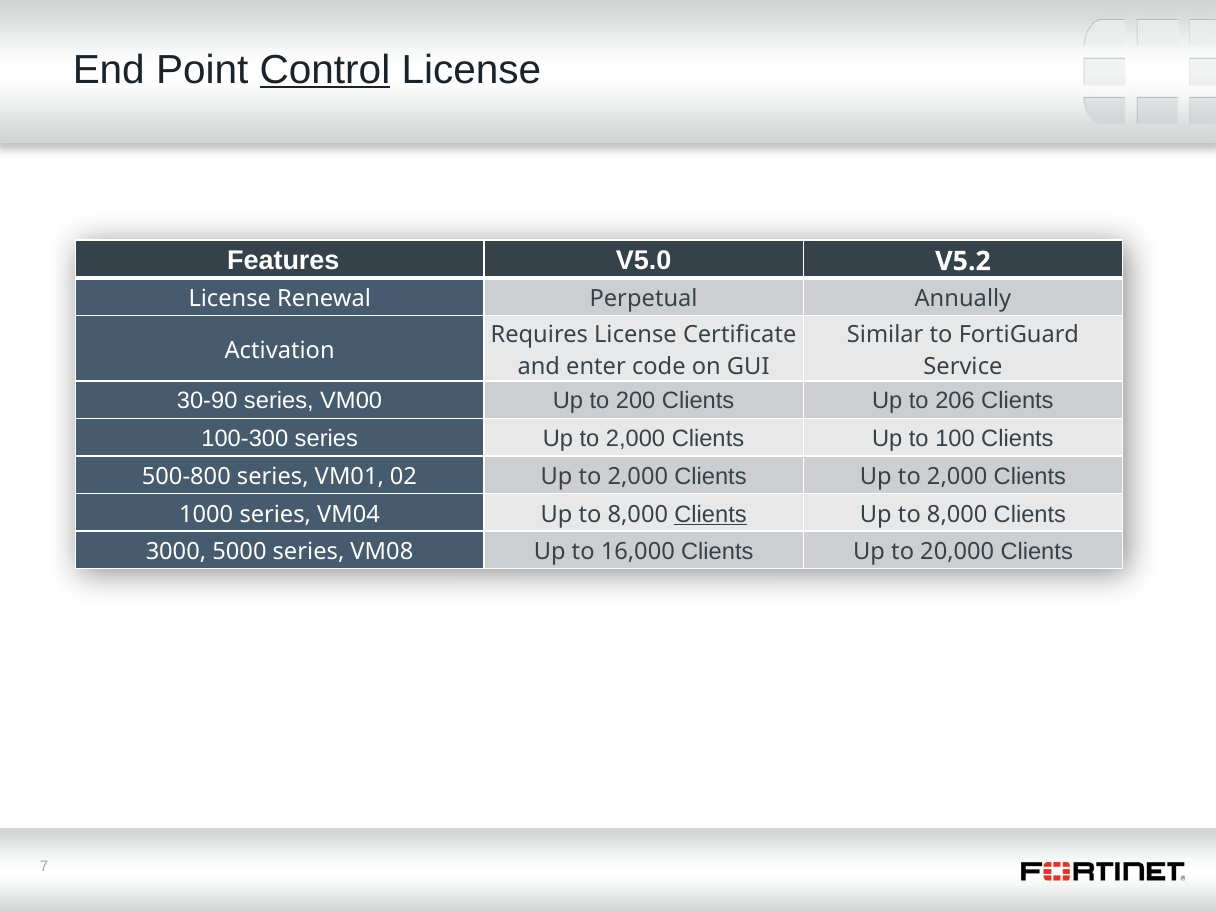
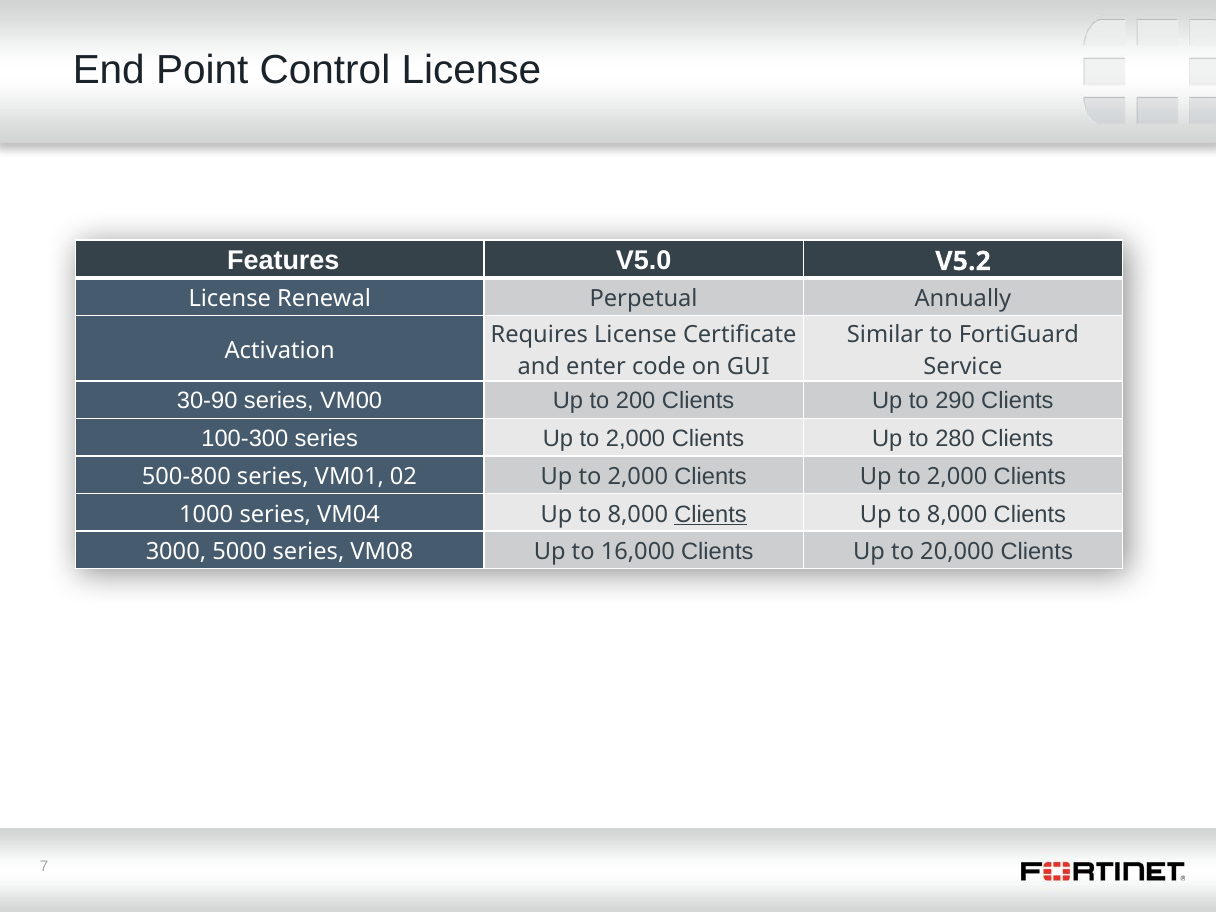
Control underline: present -> none (325, 70)
206: 206 -> 290 (955, 401)
100: 100 -> 280 (955, 438)
